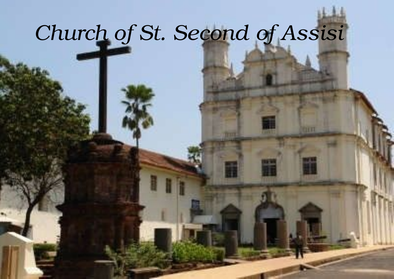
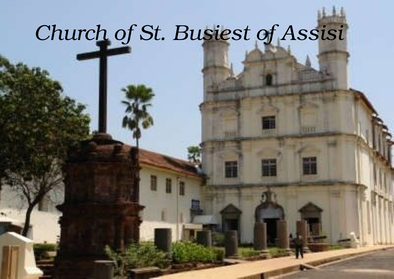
Second: Second -> Busiest (211, 33)
